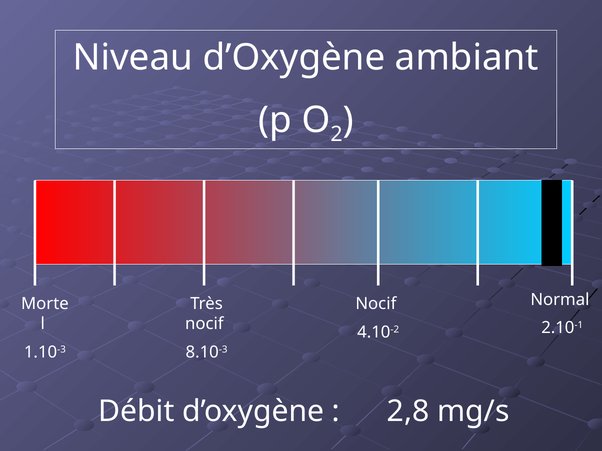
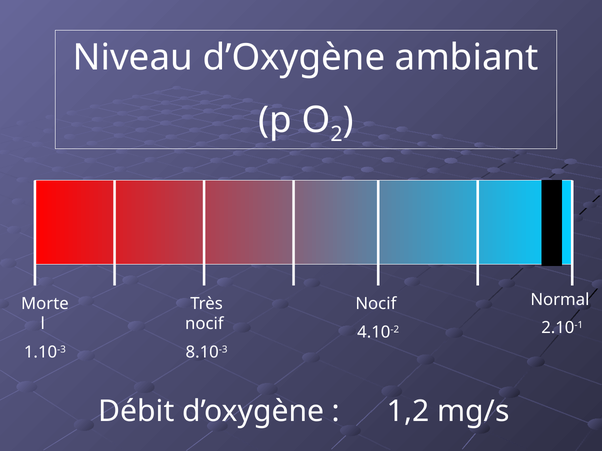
2,8: 2,8 -> 1,2 (408, 412)
